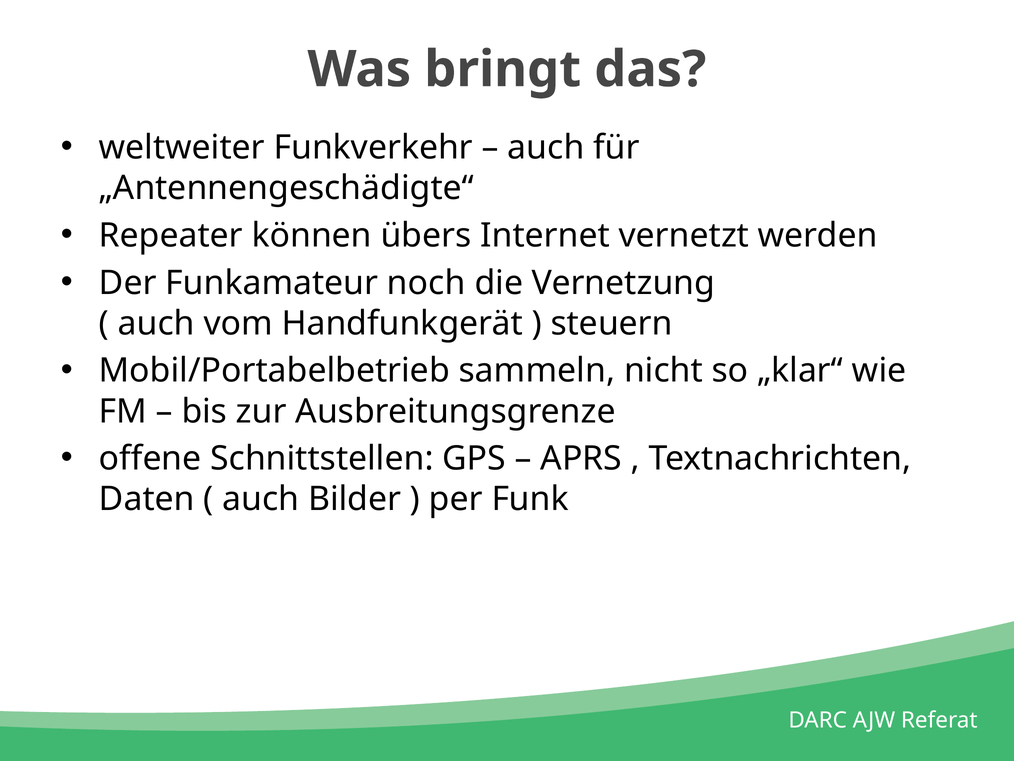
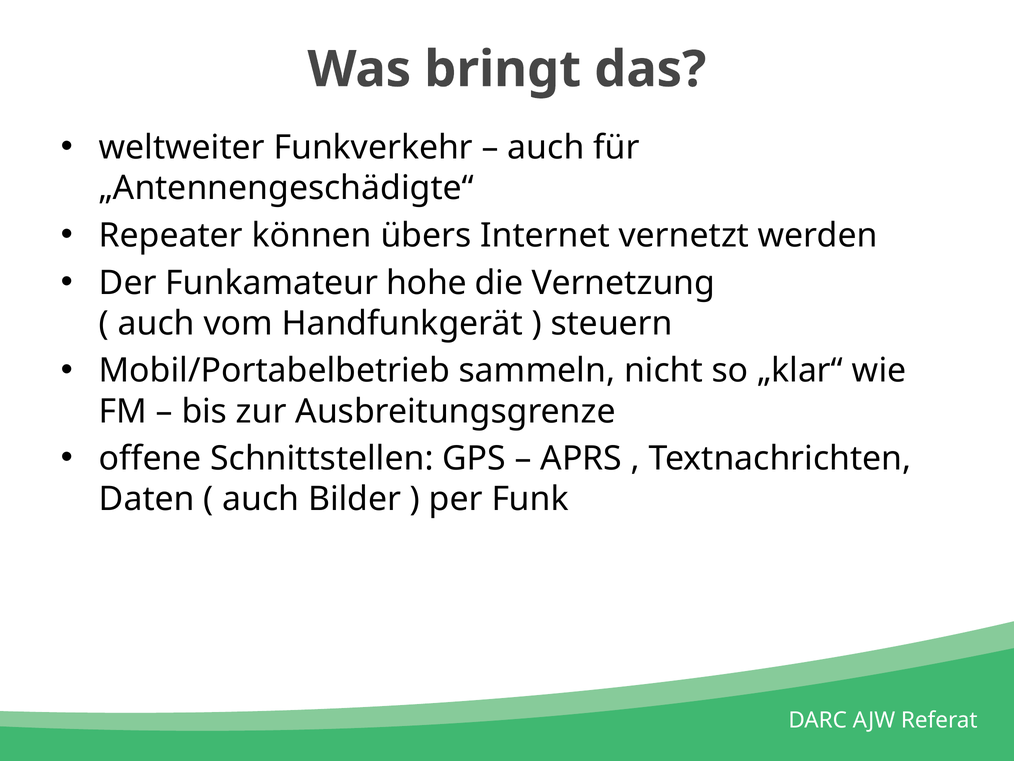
noch: noch -> hohe (427, 283)
